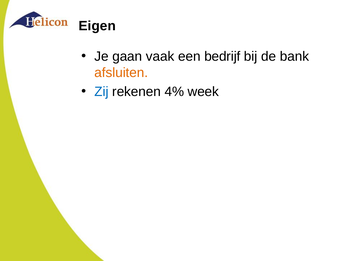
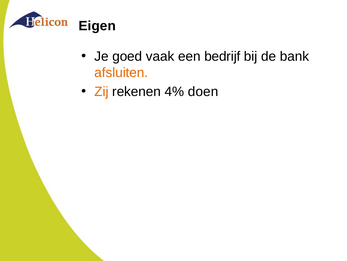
gaan: gaan -> goed (127, 56)
Zij colour: blue -> orange (101, 91)
week: week -> doen (203, 91)
